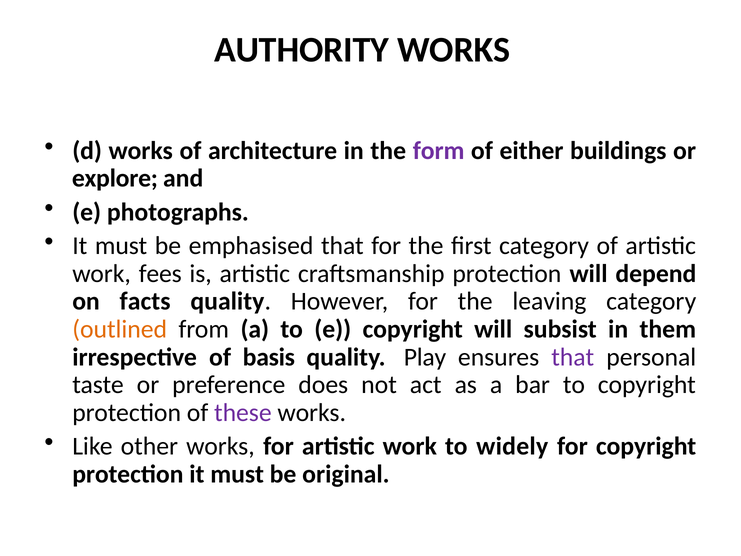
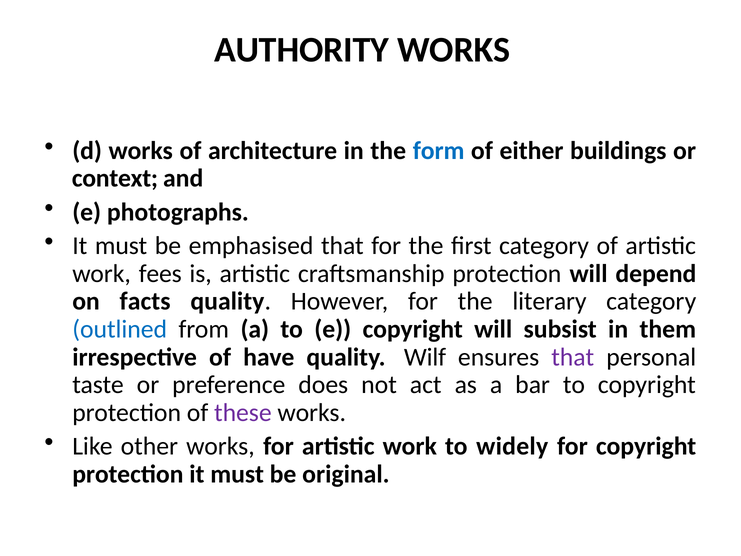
form colour: purple -> blue (439, 151)
explore: explore -> context (115, 178)
leaving: leaving -> literary (550, 301)
outlined colour: orange -> blue (120, 329)
basis: basis -> have (269, 357)
Play: Play -> Wilf (425, 357)
